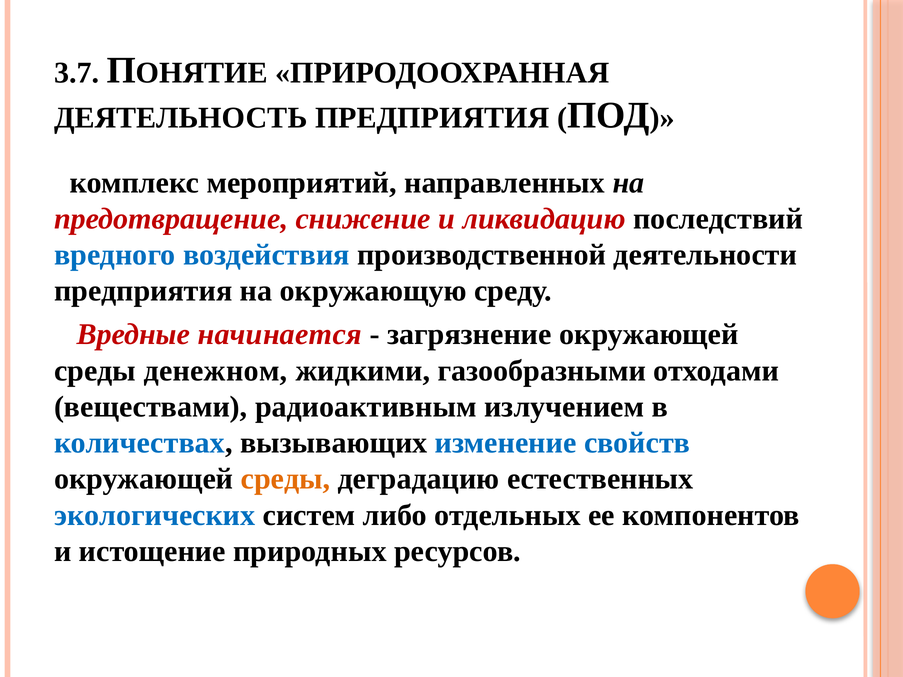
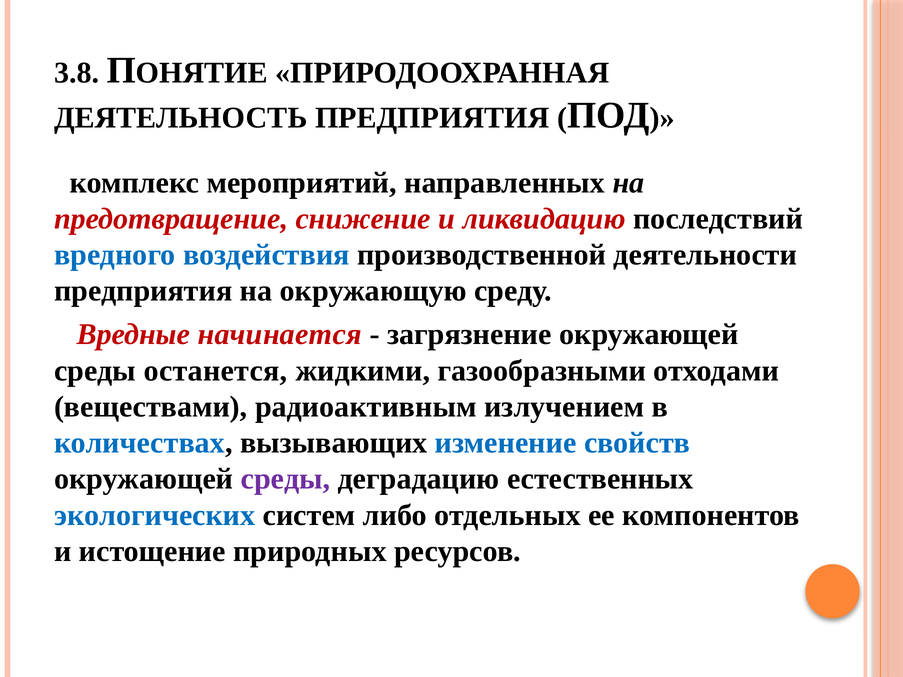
3.7: 3.7 -> 3.8 (77, 73)
денежном: денежном -> останется (215, 371)
среды colour: orange -> purple (286, 479)
